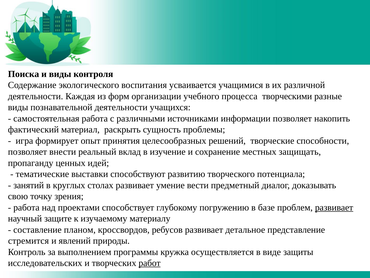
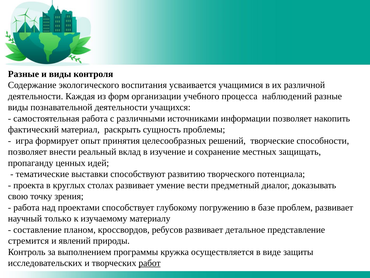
Поиска: Поиска -> Разные (23, 74)
творческими: творческими -> наблюдений (287, 96)
занятий: занятий -> проекта (29, 185)
развивает underline: present -> none (334, 207)
защите: защите -> только (58, 218)
